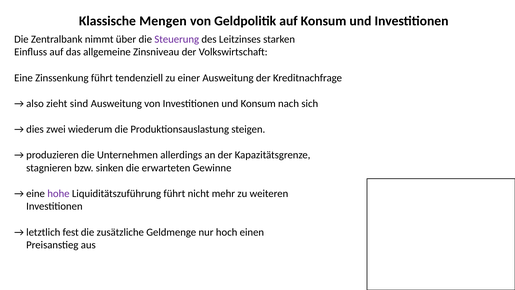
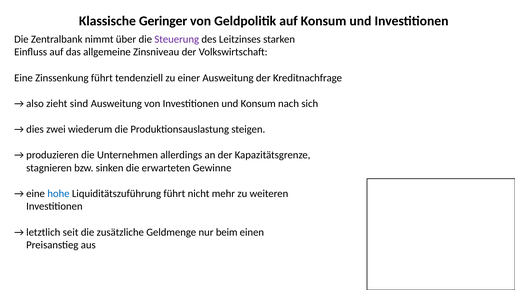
Mengen: Mengen -> Geringer (163, 21)
hohe colour: purple -> blue (58, 193)
fest: fest -> seit (71, 232)
hoch: hoch -> beim (227, 232)
